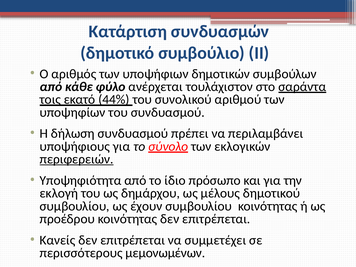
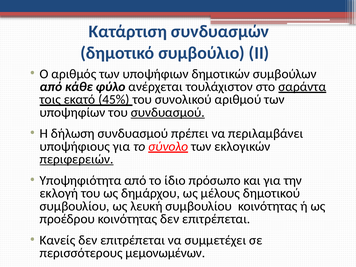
44%: 44% -> 45% (114, 100)
συνδυασμού underline: none -> present (168, 112)
έχουν: έχουν -> λευκή (146, 206)
